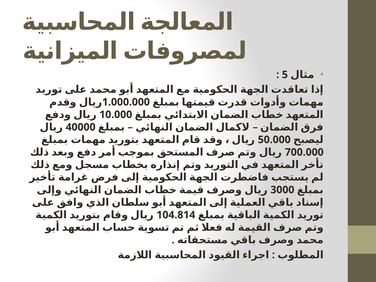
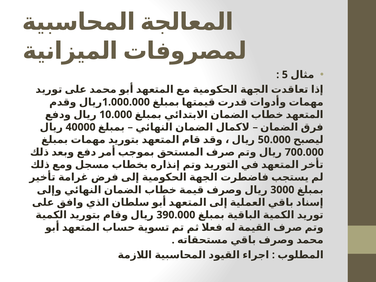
104.814: 104.814 -> 390.000 (176, 215)
